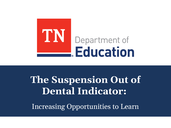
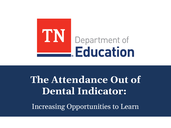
Suspension: Suspension -> Attendance (80, 80)
